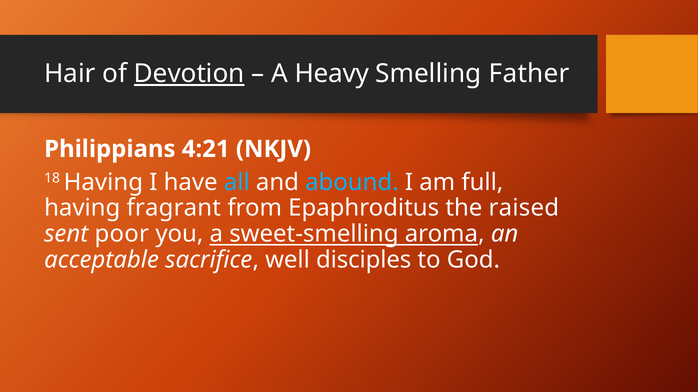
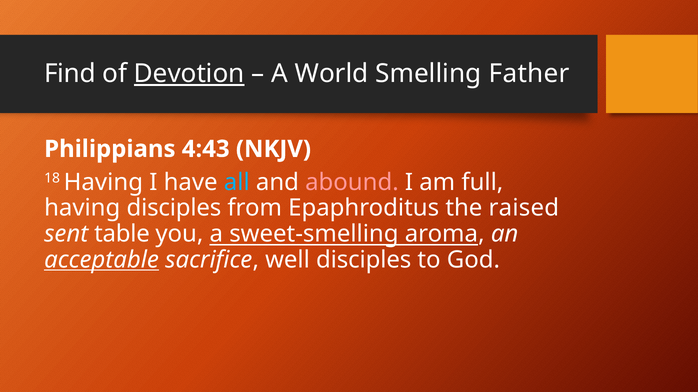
Hair: Hair -> Find (70, 74)
Heavy: Heavy -> World (332, 74)
4:21: 4:21 -> 4:43 (206, 149)
abound colour: light blue -> pink (352, 182)
having fragrant: fragrant -> disciples (174, 208)
poor: poor -> table (122, 234)
acceptable underline: none -> present (102, 260)
